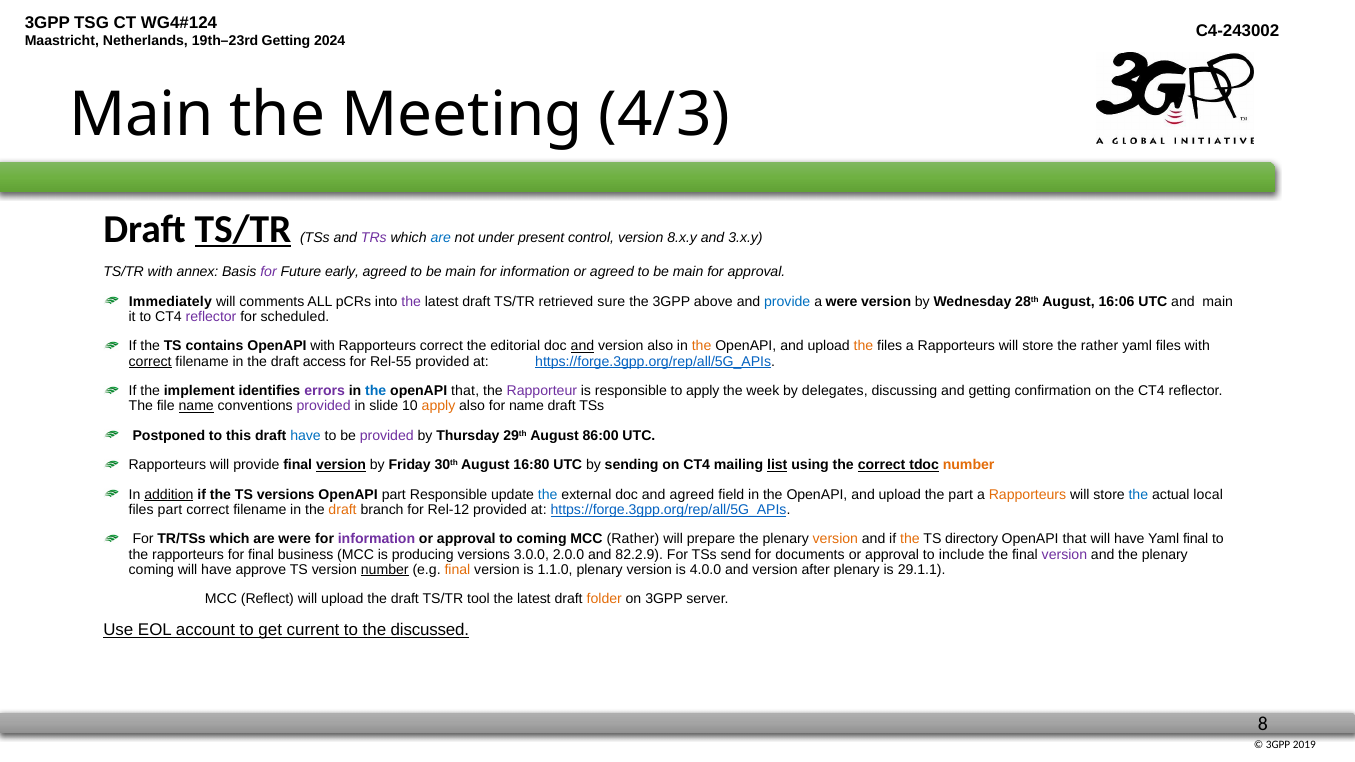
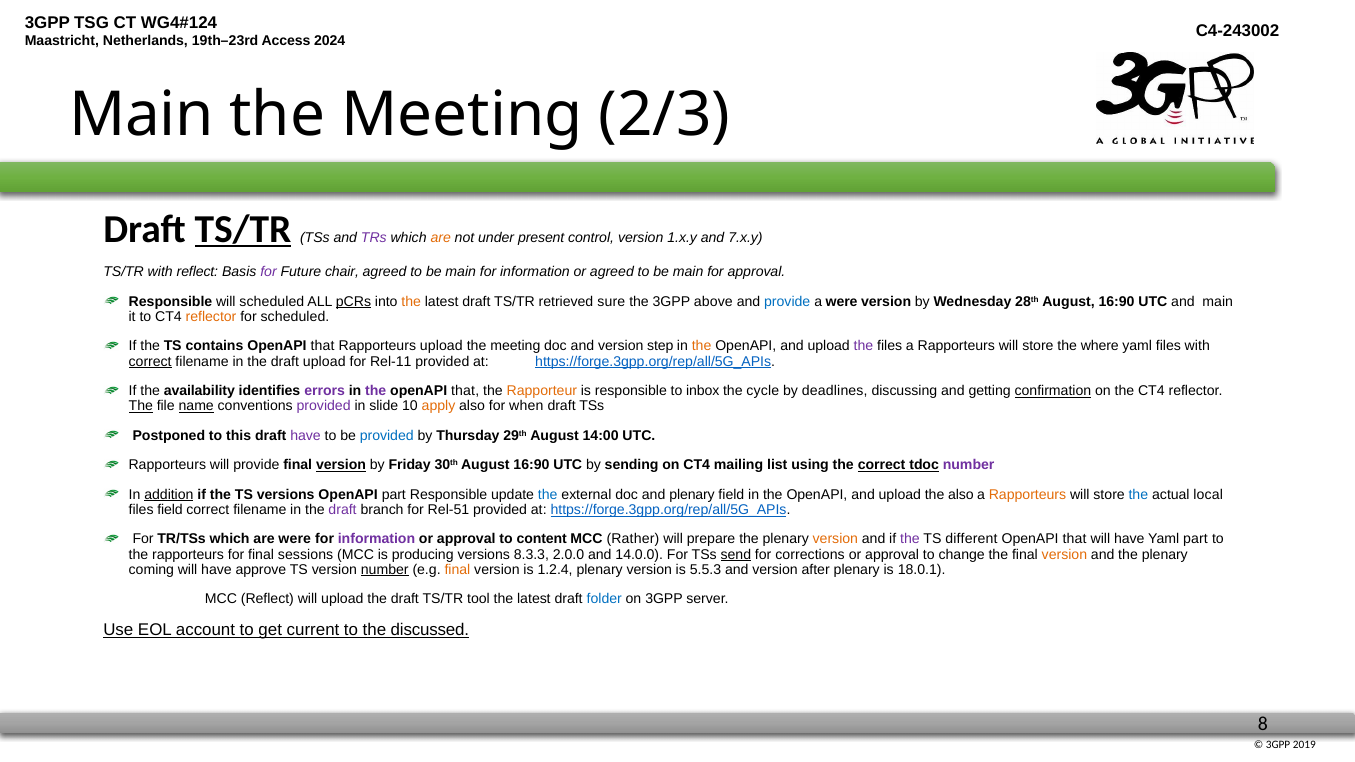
Getting: Getting -> Access (286, 41)
4/3: 4/3 -> 2/3 (664, 115)
are colour: blue -> orange (441, 237)
8.x.y: 8.x.y -> 1.x.y (682, 237)
3.x.y: 3.x.y -> 7.x.y (745, 237)
with annex: annex -> reflect (197, 272)
early: early -> chair (342, 272)
Immediately: Immediately -> Responsible (170, 302)
will comments: comments -> scheduled (272, 302)
pCRs underline: none -> present (353, 302)
the colour: purple -> orange (411, 302)
28th August 16:06: 16:06 -> 16:90 (1117, 302)
reflector colour: purple -> orange (211, 317)
contains OpenAPI with: with -> that (323, 346)
Rapporteurs correct: correct -> upload (441, 346)
editorial: editorial -> meeting (515, 346)
and underline: present -> none (582, 346)
version also: also -> step (660, 346)
the colour: orange -> purple (863, 346)
the rather: rather -> where (1100, 346)
draft access: access -> upload (324, 362)
Rel-55: Rel-55 -> Rel-11 (391, 362)
implement: implement -> availability (199, 391)
the colour: blue -> purple (376, 391)
Rapporteur colour: purple -> orange (542, 391)
to apply: apply -> inbox (703, 391)
week: week -> cycle (763, 391)
delegates: delegates -> deadlines (835, 391)
confirmation underline: none -> present (1053, 391)
The underline: none -> present (141, 406)
for name: name -> when (526, 406)
have colour: blue -> purple (305, 436)
provided colour: purple -> blue (387, 436)
86:00: 86:00 -> 14:00 (601, 436)
30th August 16:80: 16:80 -> 16:90 (531, 465)
list underline: present -> none (777, 465)
number colour: orange -> purple (969, 465)
and agreed: agreed -> plenary (692, 495)
the part: part -> also (961, 495)
files part: part -> field (170, 510)
draft colour: orange -> purple (343, 510)
Rel-12: Rel-12 -> Rel-51 (449, 510)
to coming: coming -> content (542, 539)
the colour: orange -> purple (910, 539)
directory: directory -> different (971, 539)
Yaml final: final -> part (1196, 539)
business: business -> sessions (306, 555)
3.0.0: 3.0.0 -> 8.3.3 (531, 555)
82.2.9: 82.2.9 -> 14.0.0 (639, 555)
send underline: none -> present (736, 555)
documents: documents -> corrections (810, 555)
include: include -> change (962, 555)
version colour: purple -> orange (1064, 555)
1.1.0: 1.1.0 -> 1.2.4 (555, 570)
4.0.0: 4.0.0 -> 5.5.3 (705, 570)
29.1.1: 29.1.1 -> 18.0.1 (922, 570)
folder colour: orange -> blue (604, 599)
